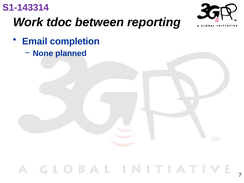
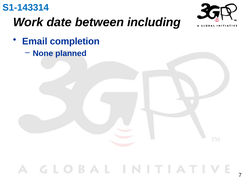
S1-143314 colour: purple -> blue (26, 8)
tdoc: tdoc -> date (59, 22)
reporting: reporting -> including (154, 22)
